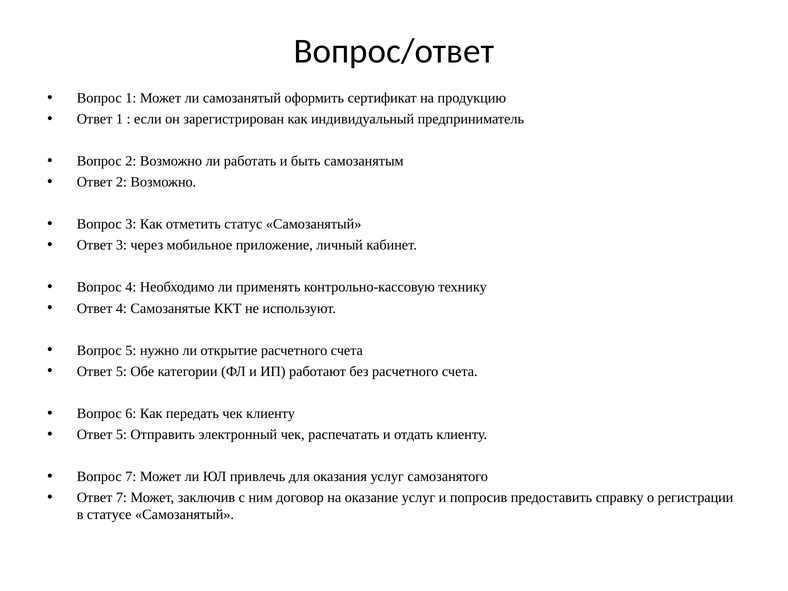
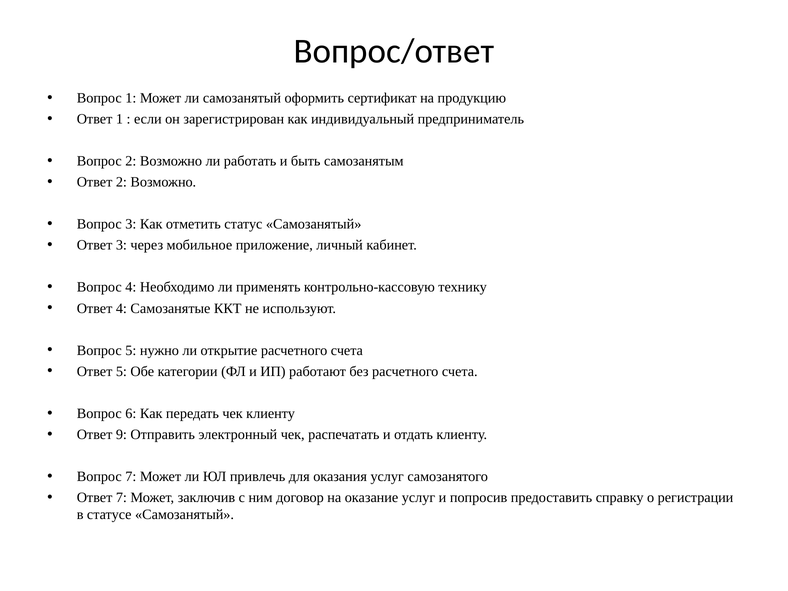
5: 5 -> 9 (121, 435)
